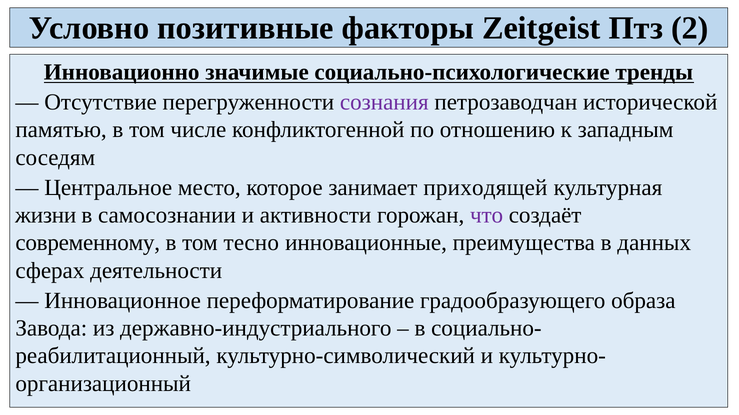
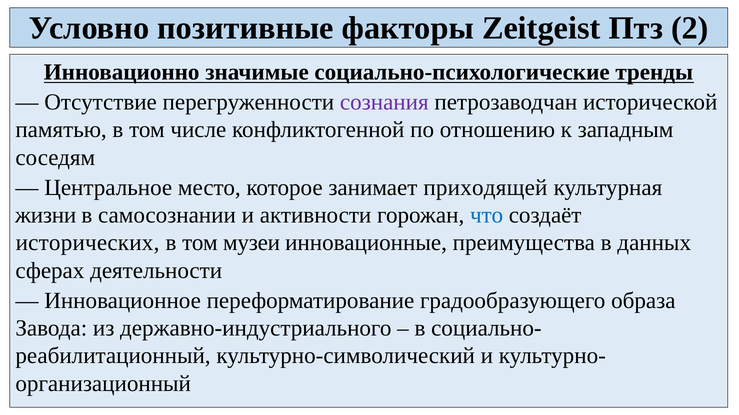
что colour: purple -> blue (487, 216)
современному: современному -> исторических (88, 243)
тесно: тесно -> музеи (252, 243)
